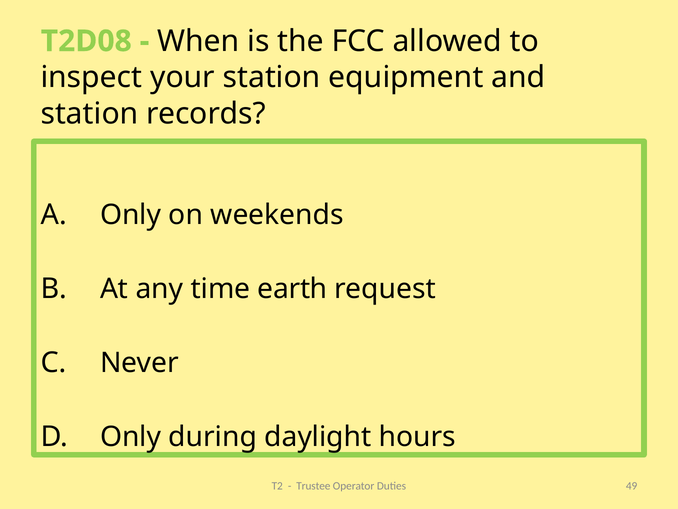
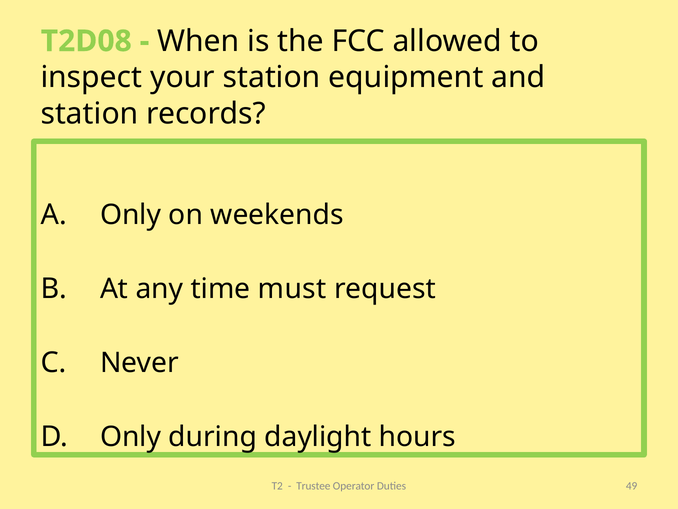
earth: earth -> must (292, 289)
